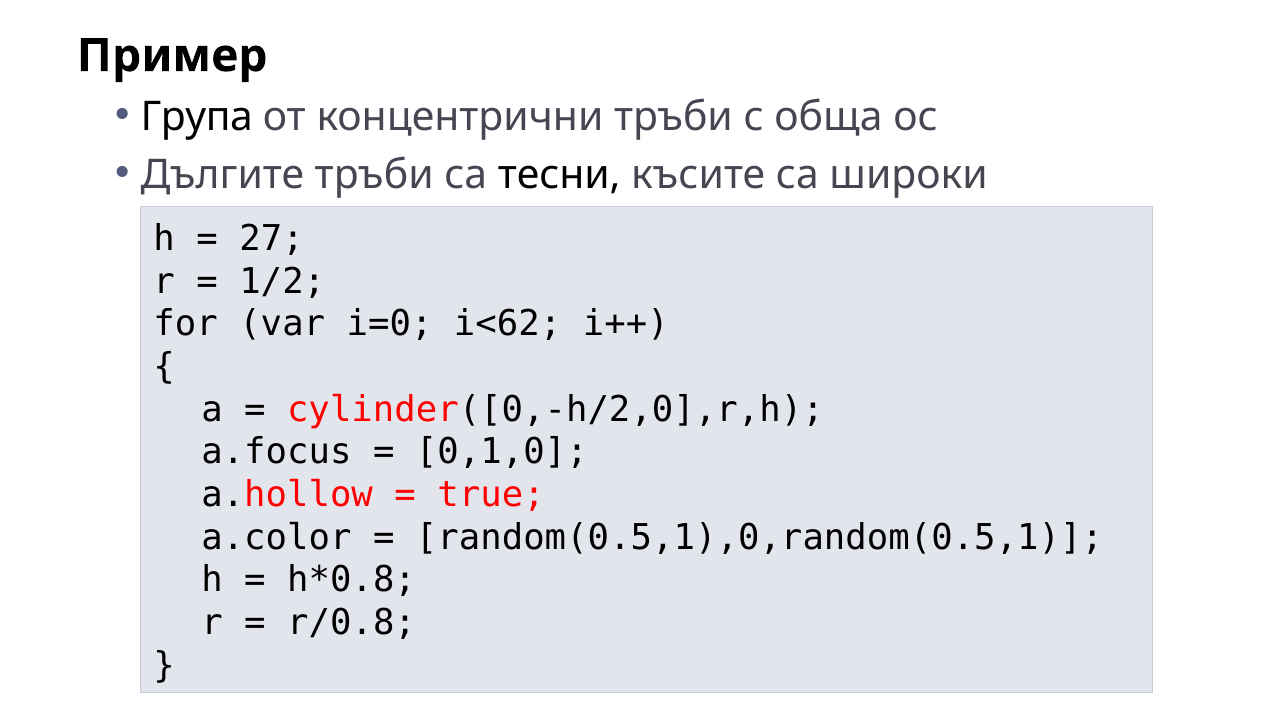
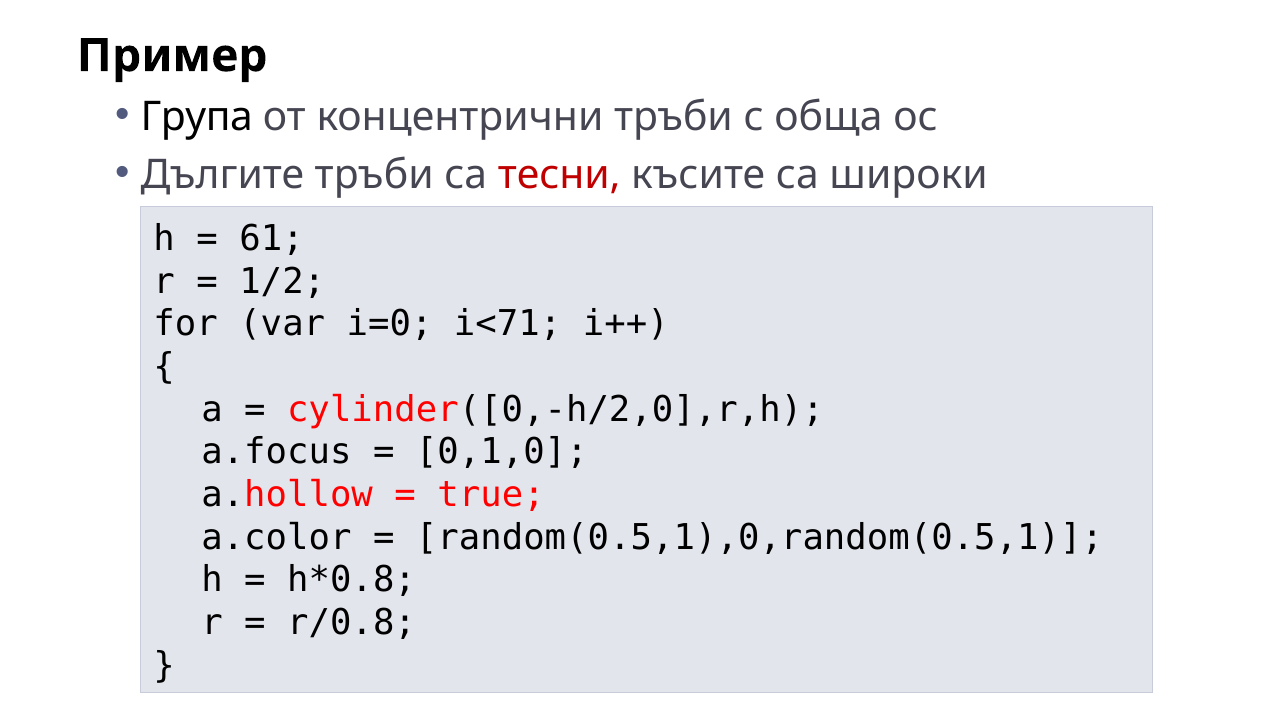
тесни colour: black -> red (559, 175)
27: 27 -> 61 (272, 239)
i<62: i<62 -> i<71 (508, 324)
